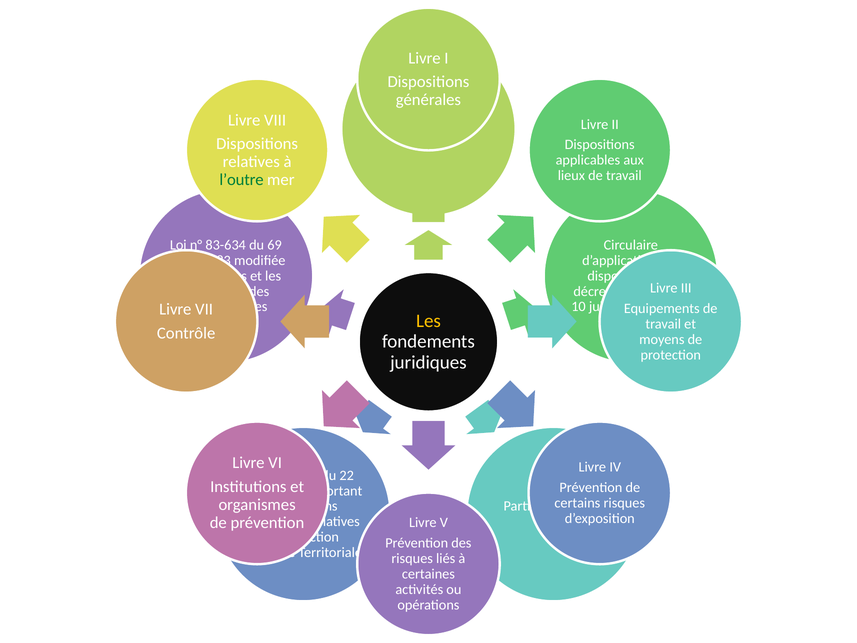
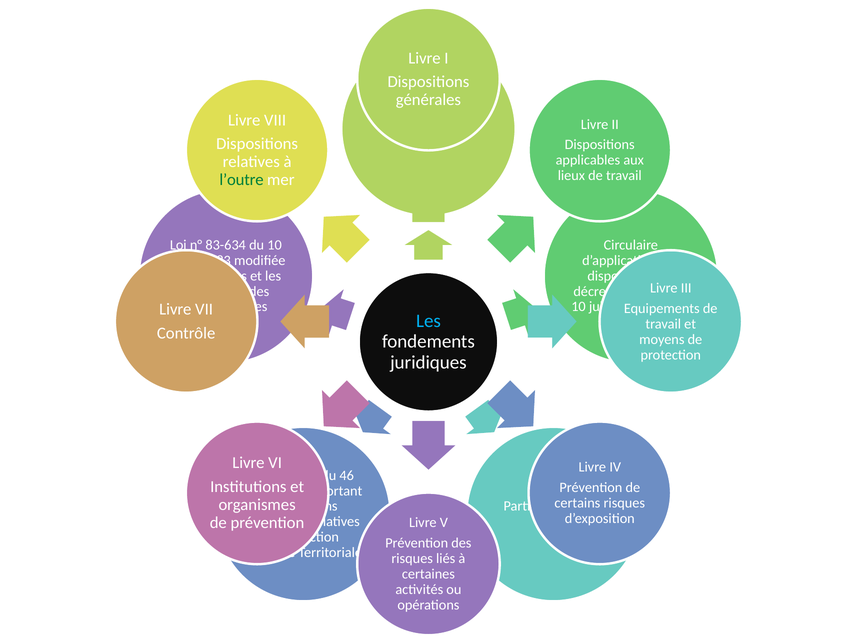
69: 69 -> 10 (274, 245)
Les colour: yellow -> light blue (428, 321)
22: 22 -> 46 (347, 475)
